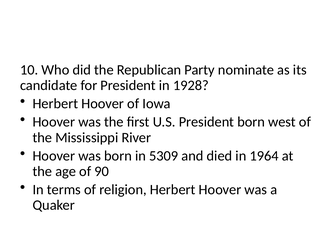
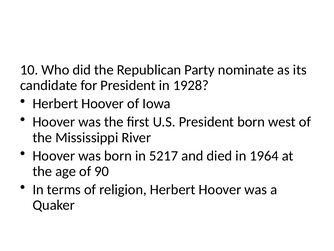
5309: 5309 -> 5217 (164, 155)
